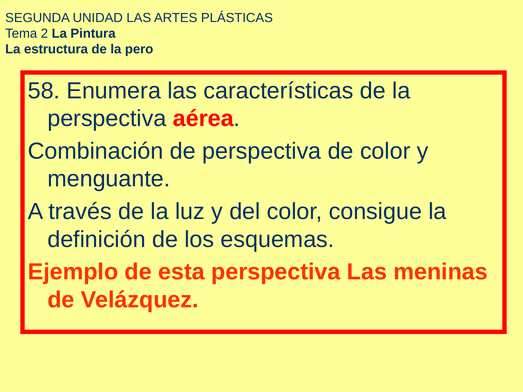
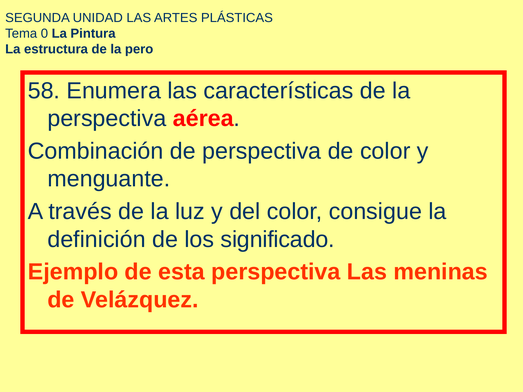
2: 2 -> 0 (44, 34)
esquemas: esquemas -> significado (278, 240)
